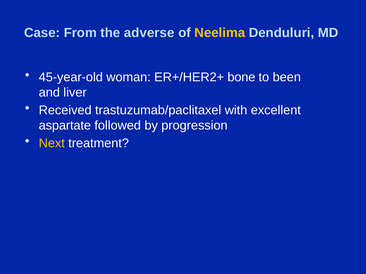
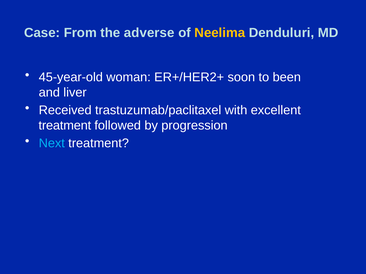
bone: bone -> soon (241, 77)
aspartate: aspartate -> treatment (65, 126)
Next colour: yellow -> light blue (52, 144)
